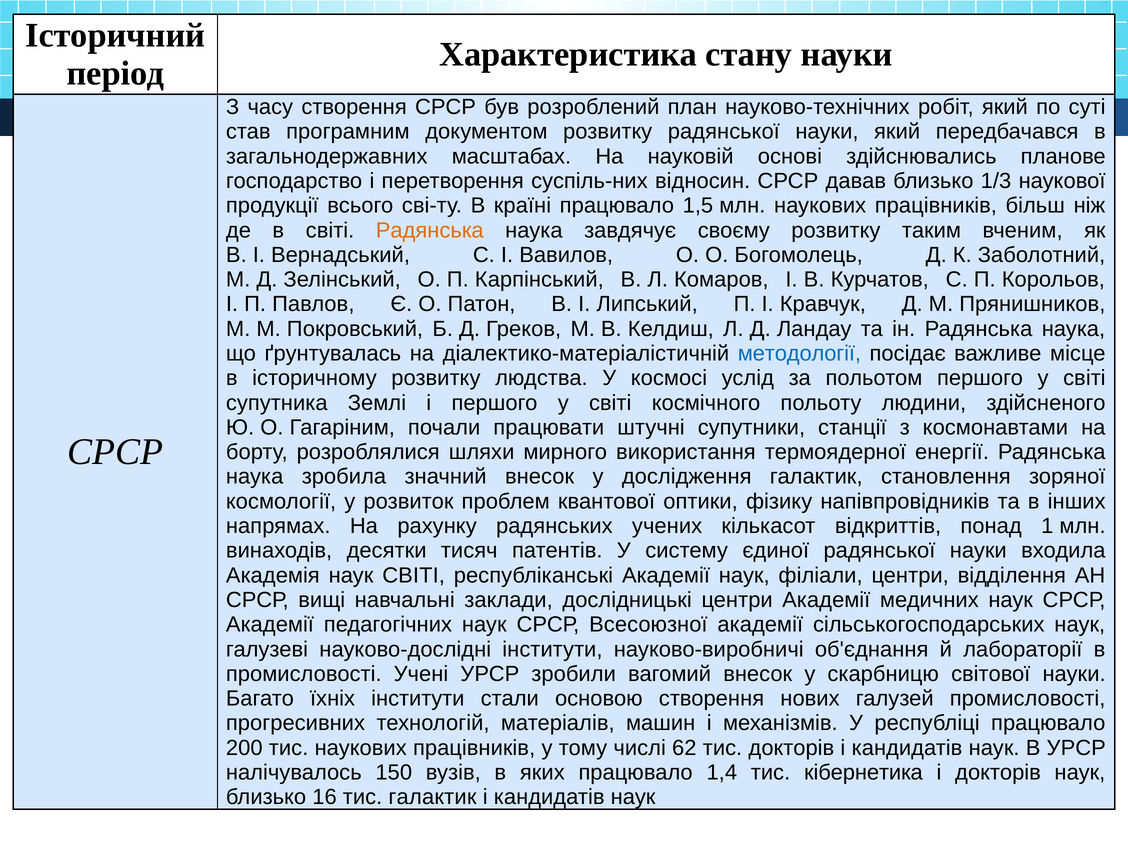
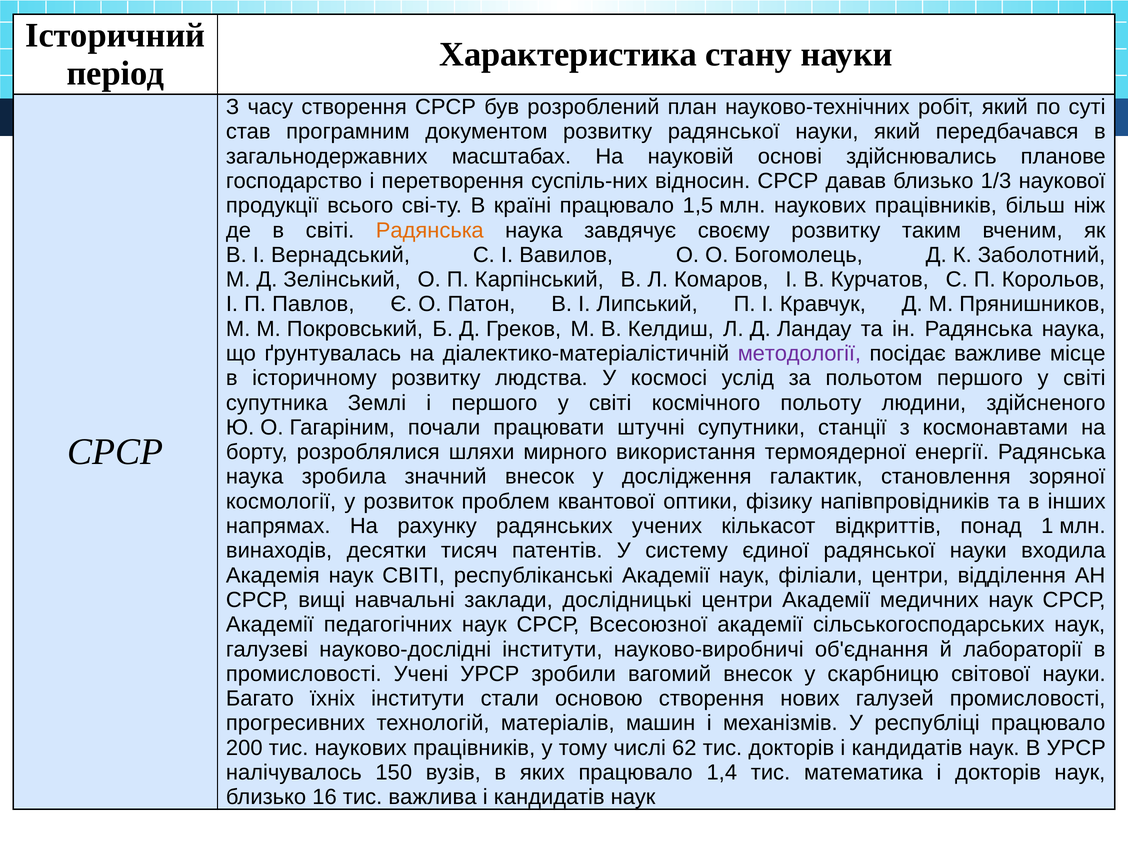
методології colour: blue -> purple (799, 353)
кібернетика: кібернетика -> математика (863, 773)
тис галактик: галактик -> важлива (432, 797)
